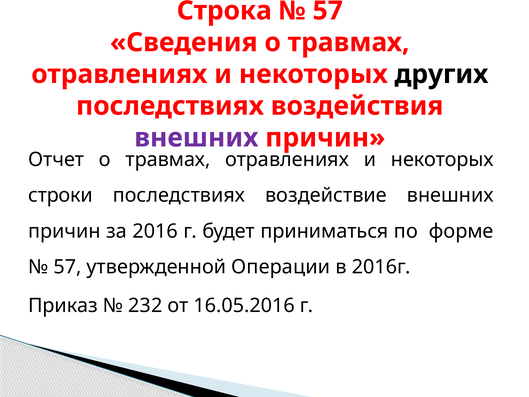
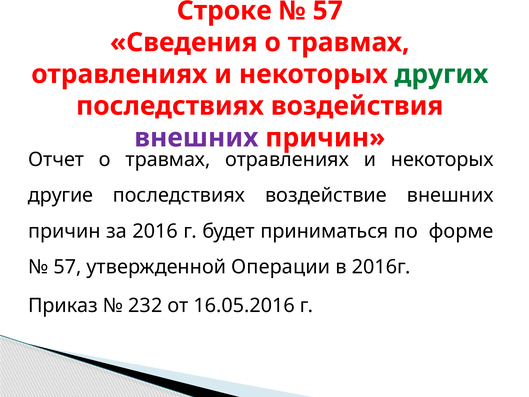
Строка: Строка -> Строке (224, 11)
других colour: black -> green (441, 74)
строки: строки -> другие (61, 195)
